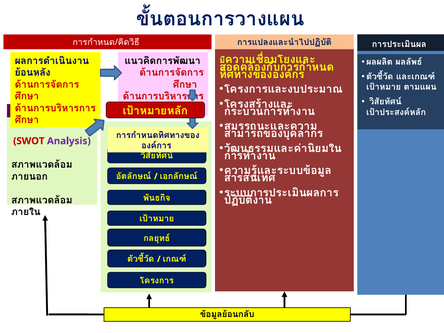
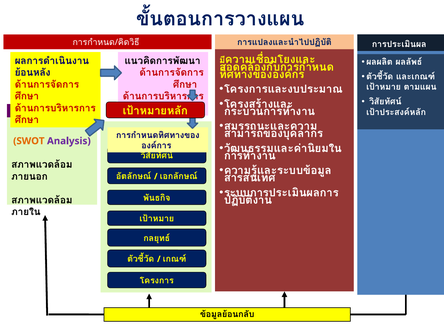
SWOT colour: red -> orange (29, 141)
